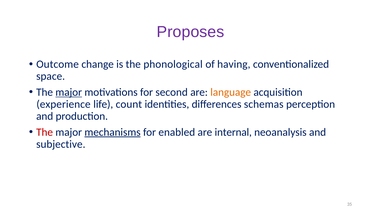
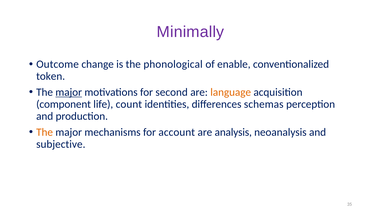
Proposes: Proposes -> Minimally (190, 32)
having: having -> enable (234, 64)
space: space -> token (51, 76)
experience: experience -> component (64, 104)
The colour: red -> orange (45, 132)
mechanisms underline: present -> none (113, 132)
enabled: enabled -> account (177, 132)
internal: internal -> analysis (233, 132)
